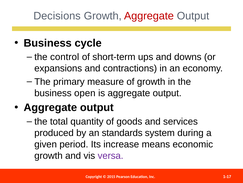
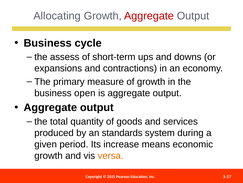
Decisions: Decisions -> Allocating (57, 16)
control: control -> assess (65, 57)
versa colour: purple -> orange (111, 155)
